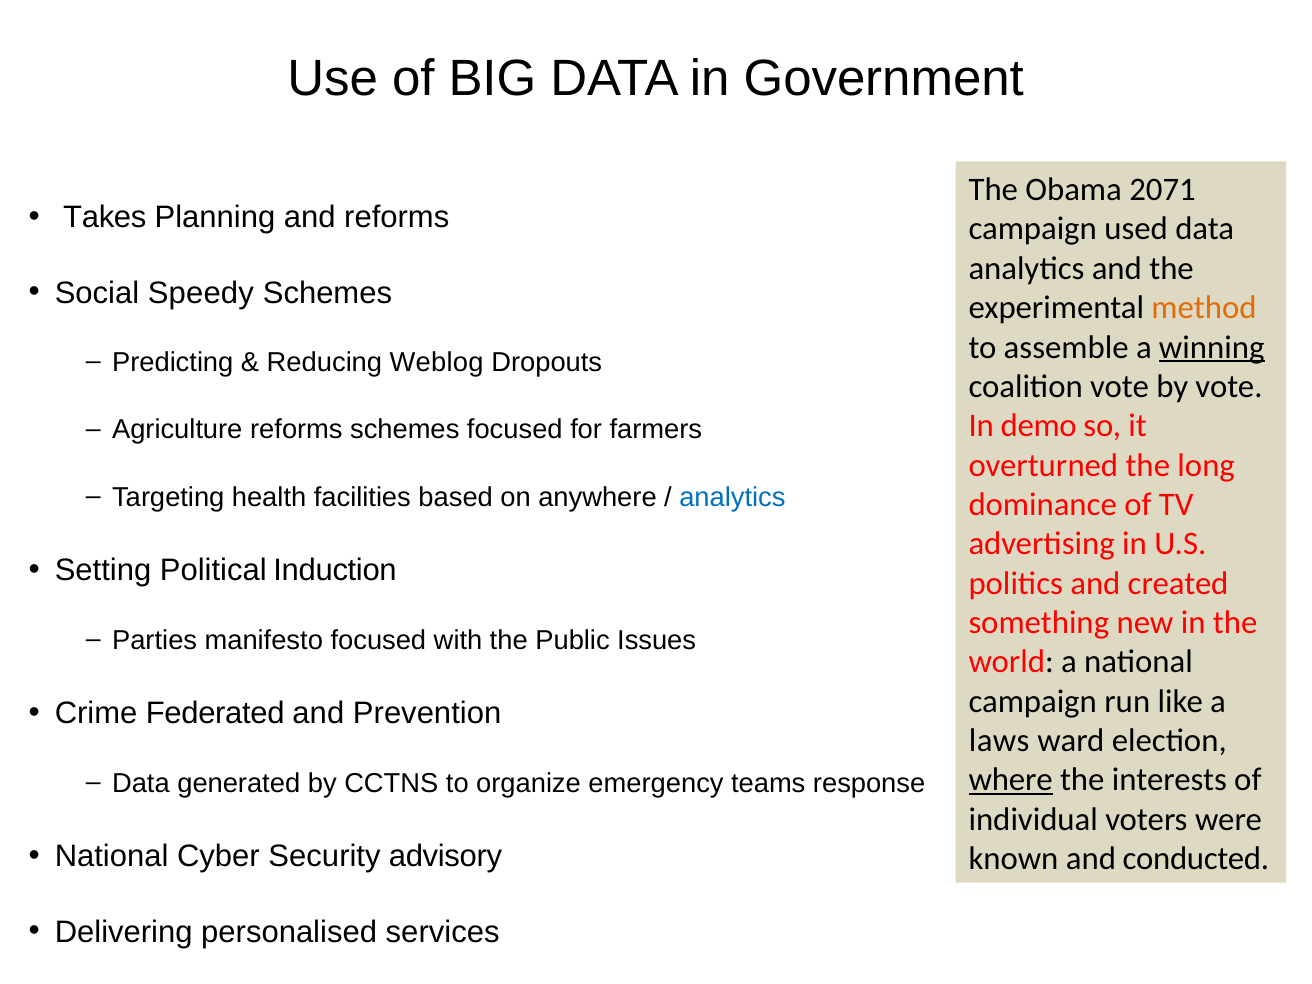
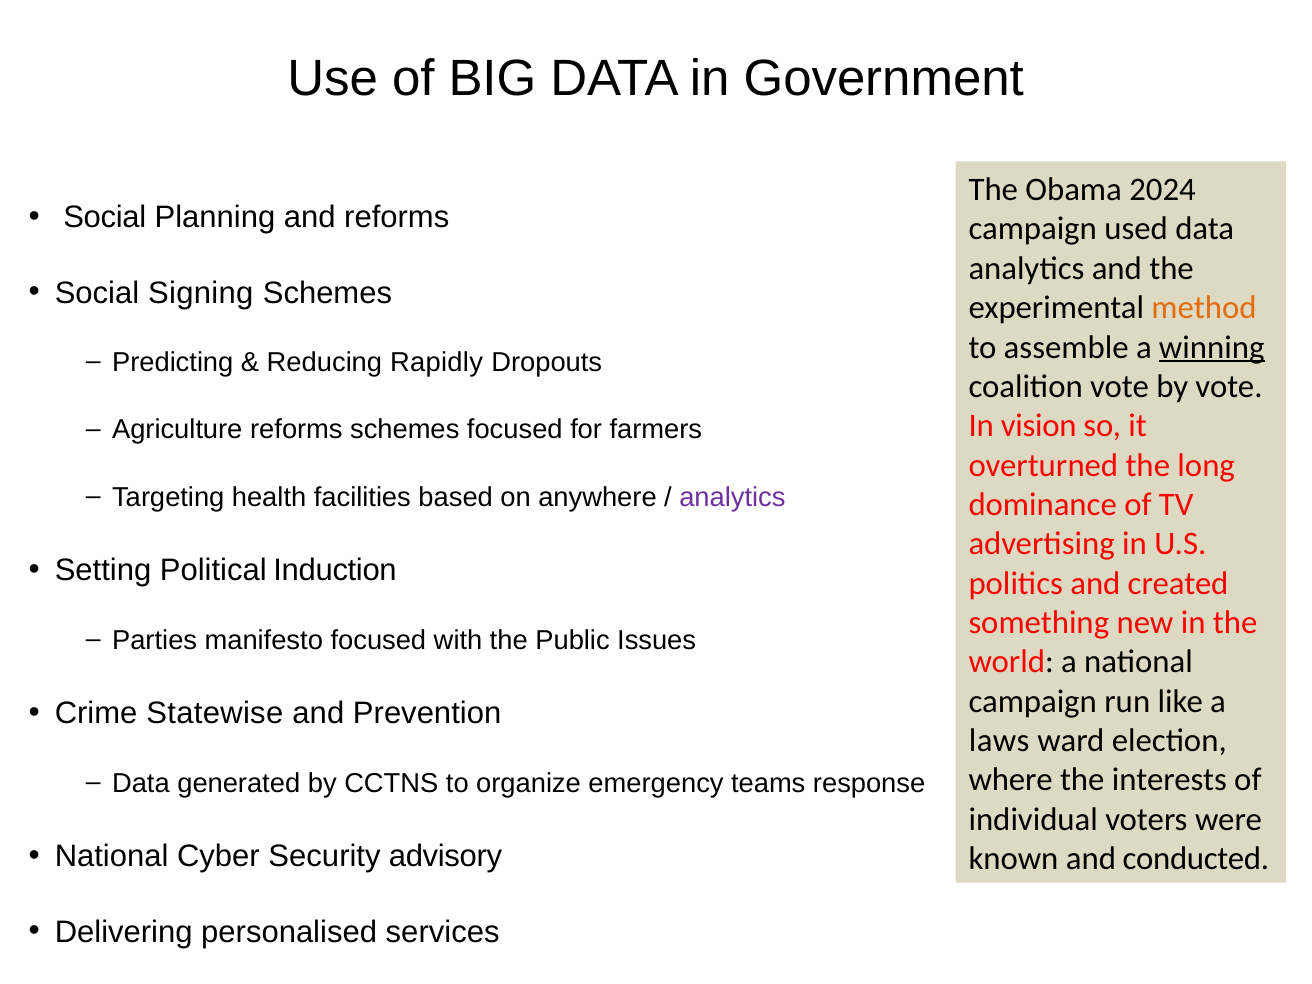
2071: 2071 -> 2024 (1163, 190)
Takes: Takes -> Social (105, 218)
Speedy: Speedy -> Signing (201, 293)
Weblog: Weblog -> Rapidly (437, 362)
demo: demo -> vision (1039, 426)
analytics colour: blue -> purple (732, 497)
Federated: Federated -> Statewise (215, 714)
where underline: present -> none (1011, 780)
